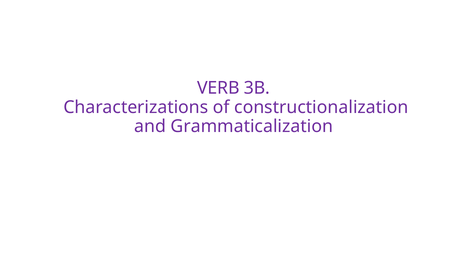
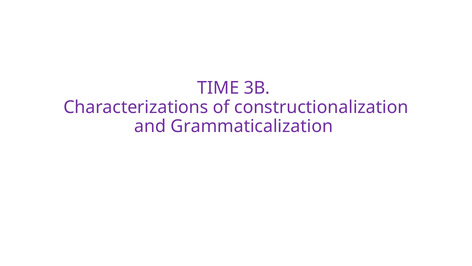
VERB: VERB -> TIME (218, 88)
